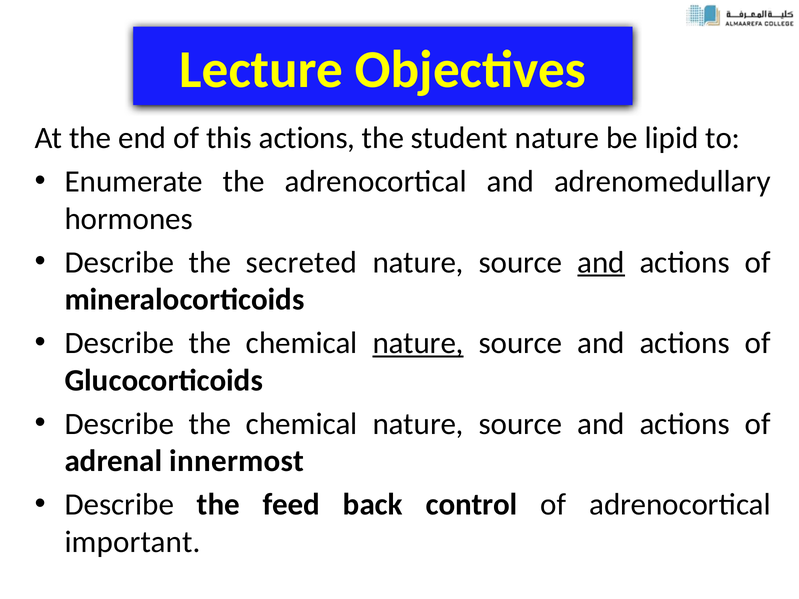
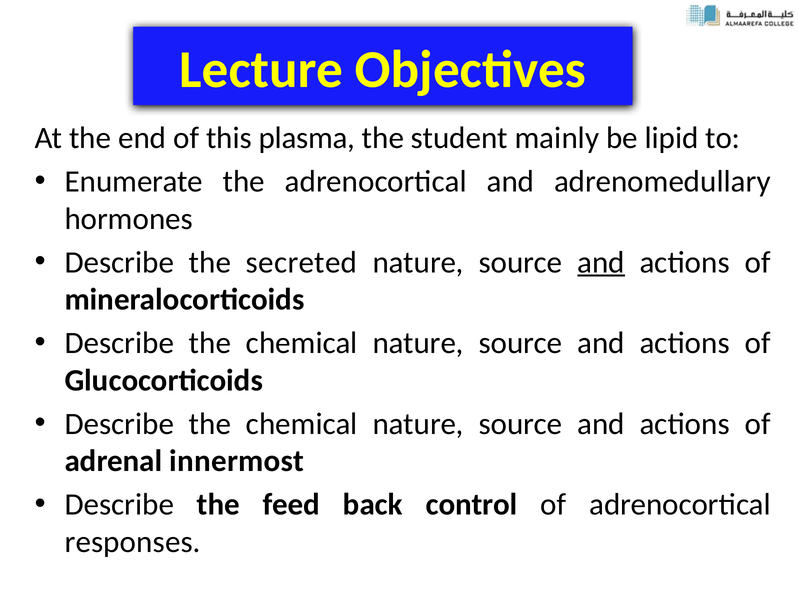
this actions: actions -> plasma (307, 138)
student nature: nature -> mainly (557, 138)
nature underline: present -> none (418, 343)
important: important -> responses (133, 542)
